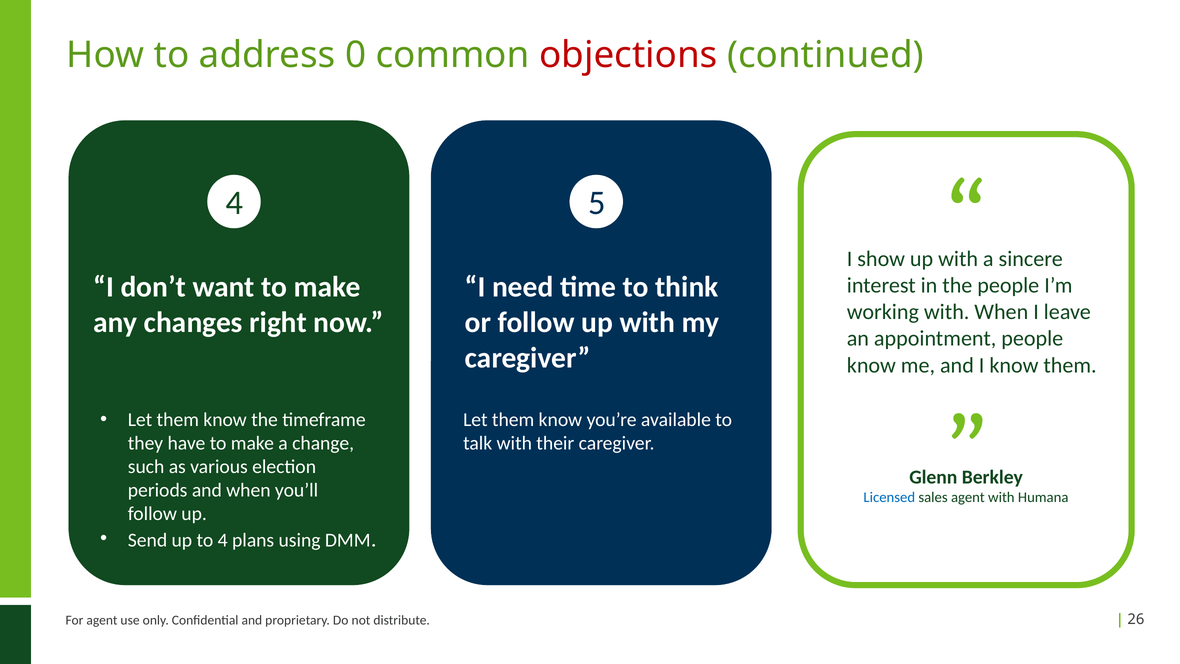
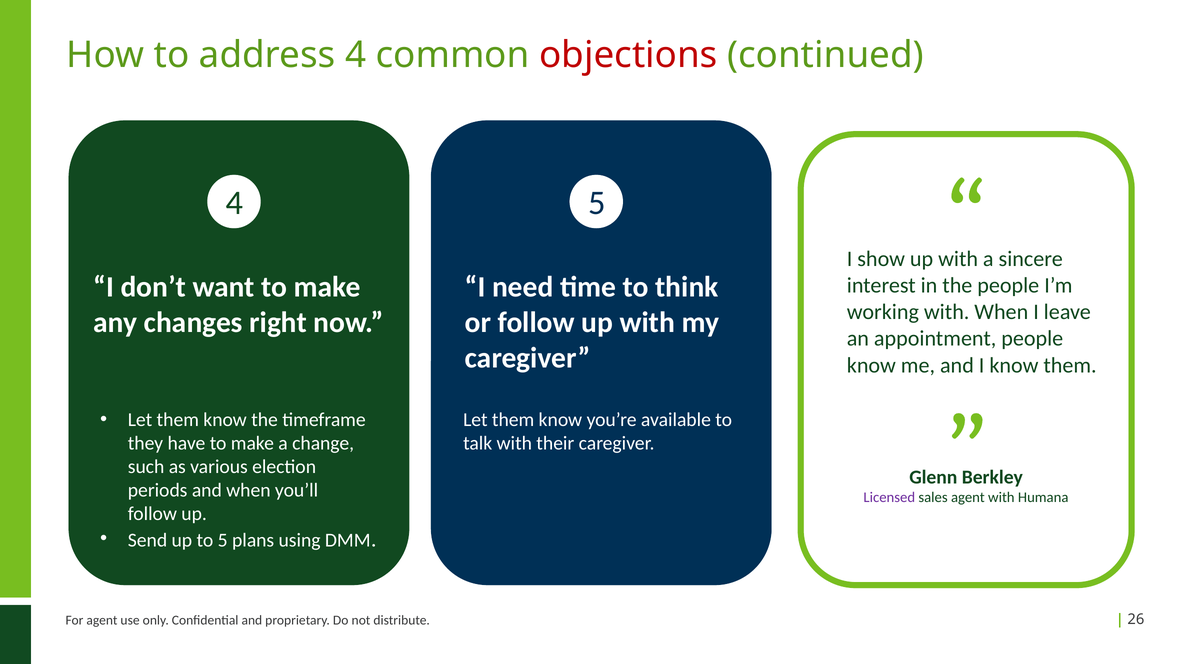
address 0: 0 -> 4 (356, 55)
Licensed colour: blue -> purple (889, 497)
to 4: 4 -> 5 (223, 540)
